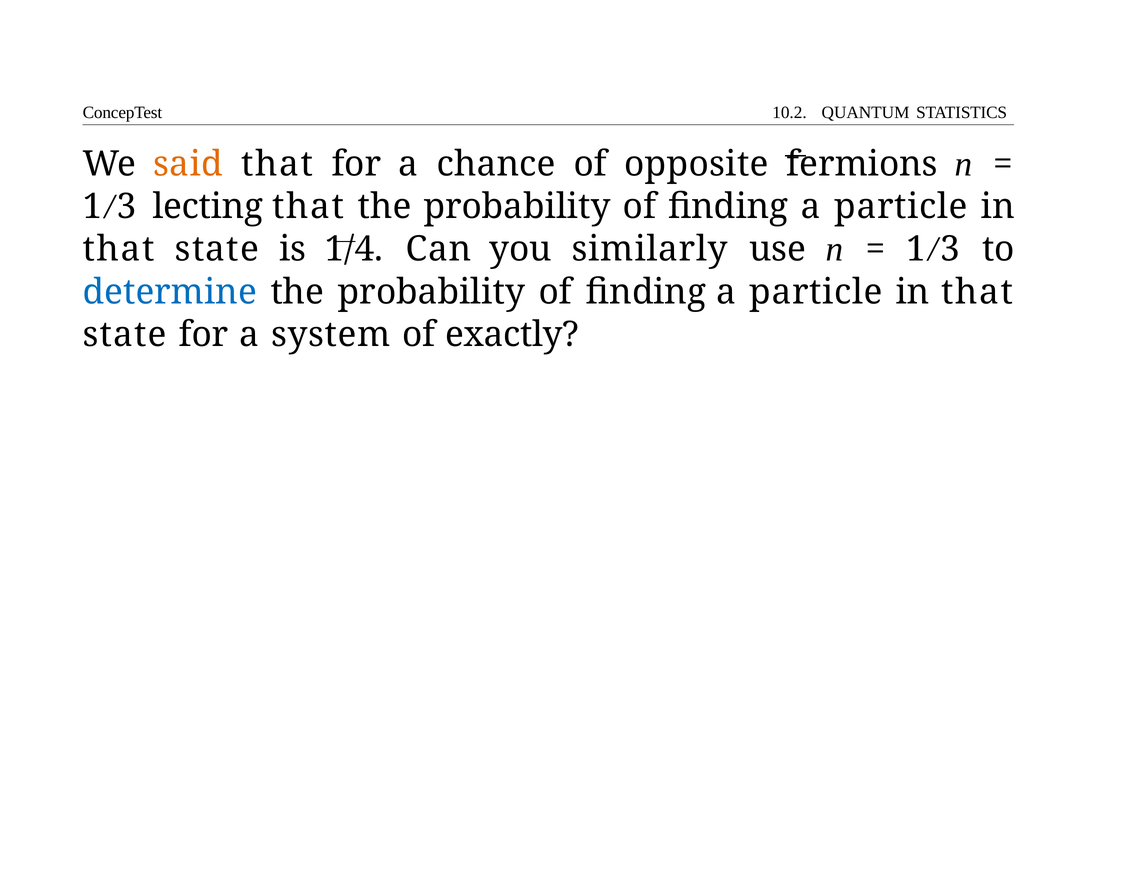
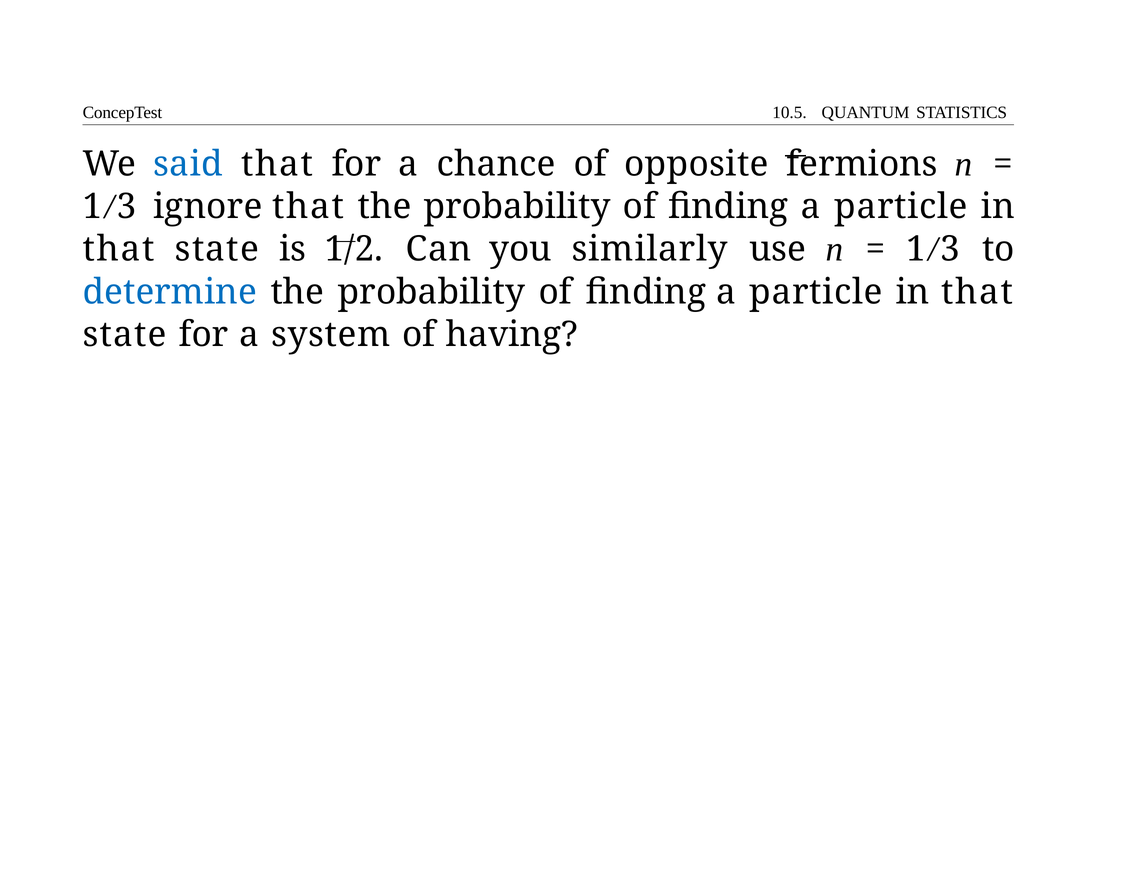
10.2: 10.2 -> 10.5 (789, 112)
said colour: orange -> blue (188, 164)
lecting: lecting -> ignore (208, 206)
1/4: 1/4 -> 1/2 (354, 249)
exactly: exactly -> having (512, 334)
